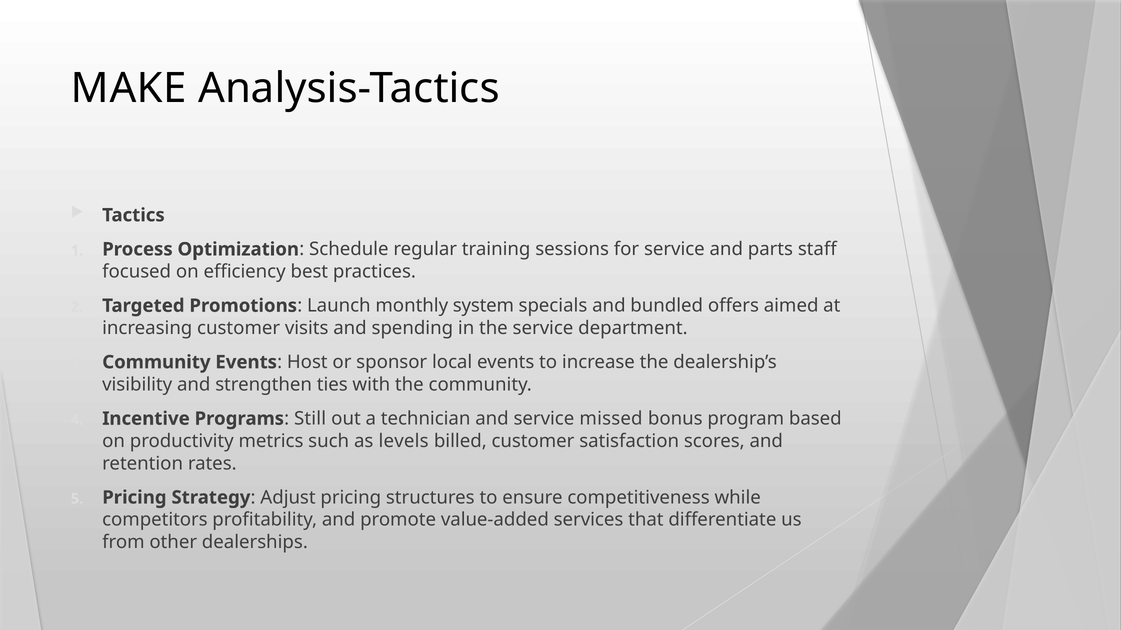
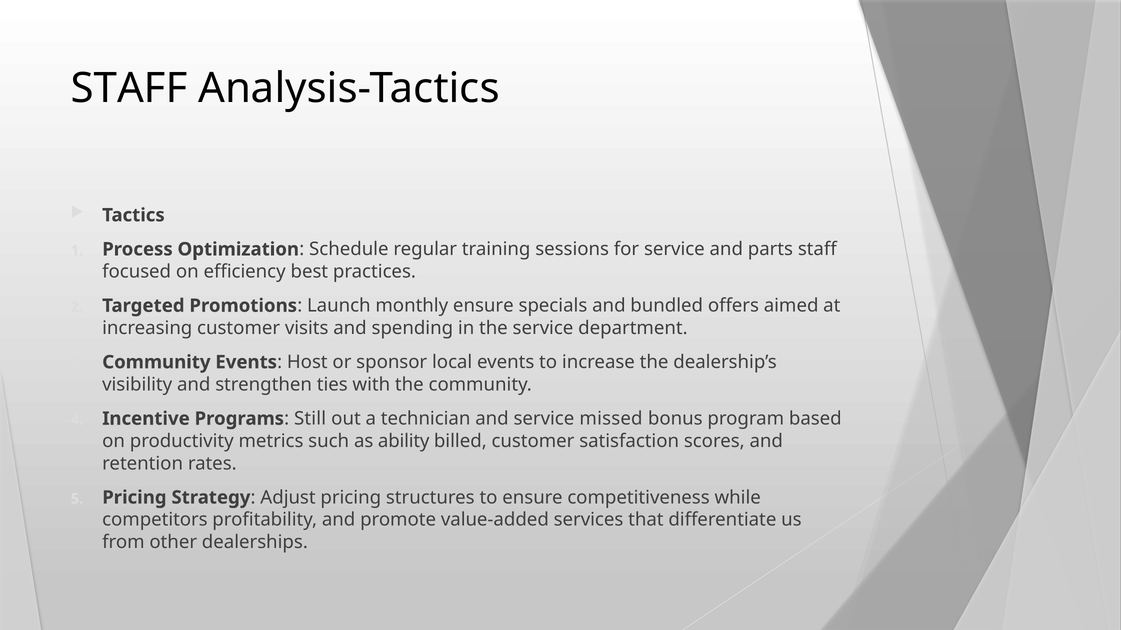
MAKE: MAKE -> STAFF (129, 88)
monthly system: system -> ensure (483, 306)
levels: levels -> ability (404, 441)
